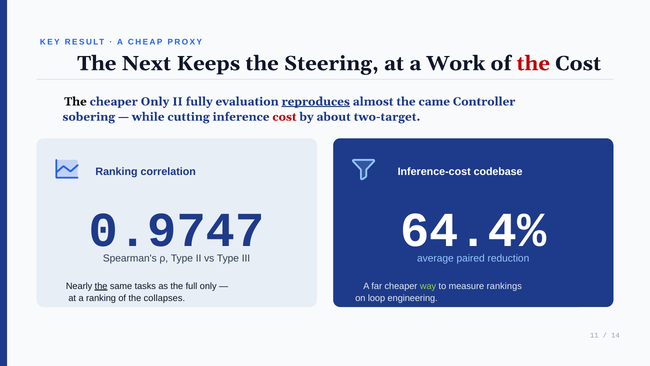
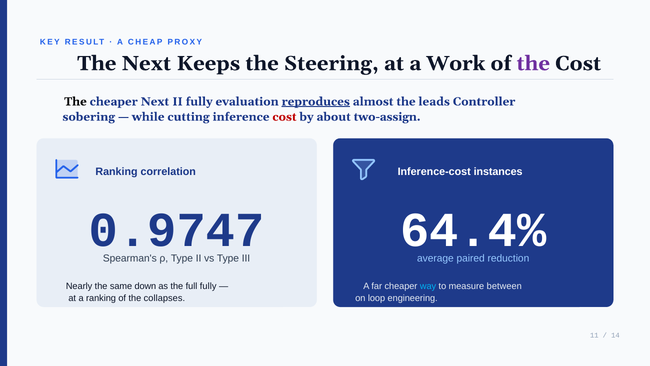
the colour: red -> purple (533, 63)
cheaper Only: Only -> Next (155, 101)
came: came -> leads (434, 101)
two-target: two-target -> two-assign (387, 117)
codebase: codebase -> instances (498, 172)
the underline: present -> none (101, 286)
tasks: tasks -> down (145, 286)
full only: only -> fully (208, 286)
way colour: light green -> light blue (428, 286)
rankings: rankings -> between (504, 286)
